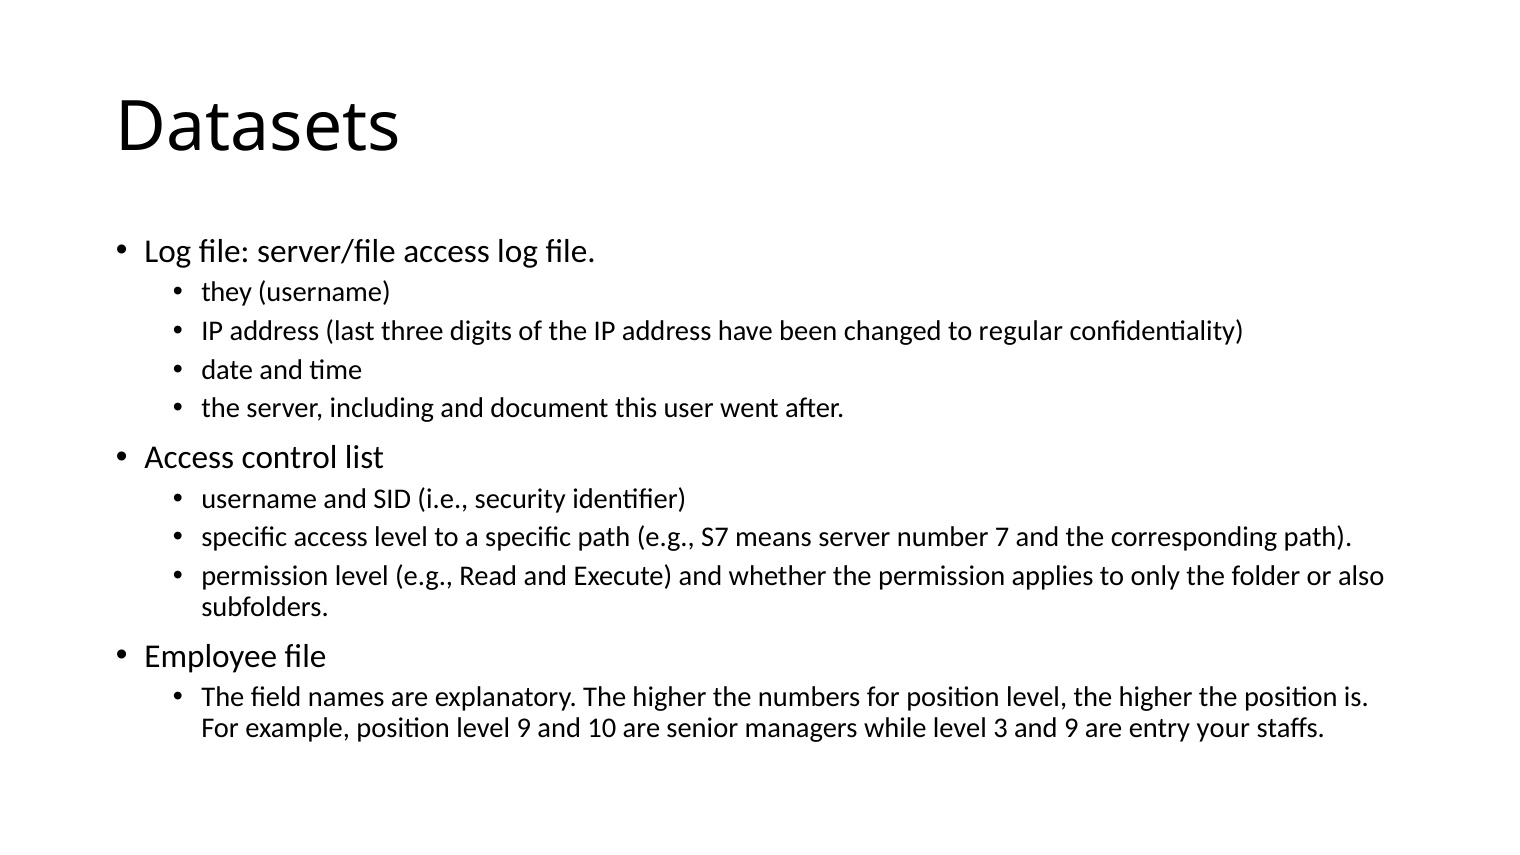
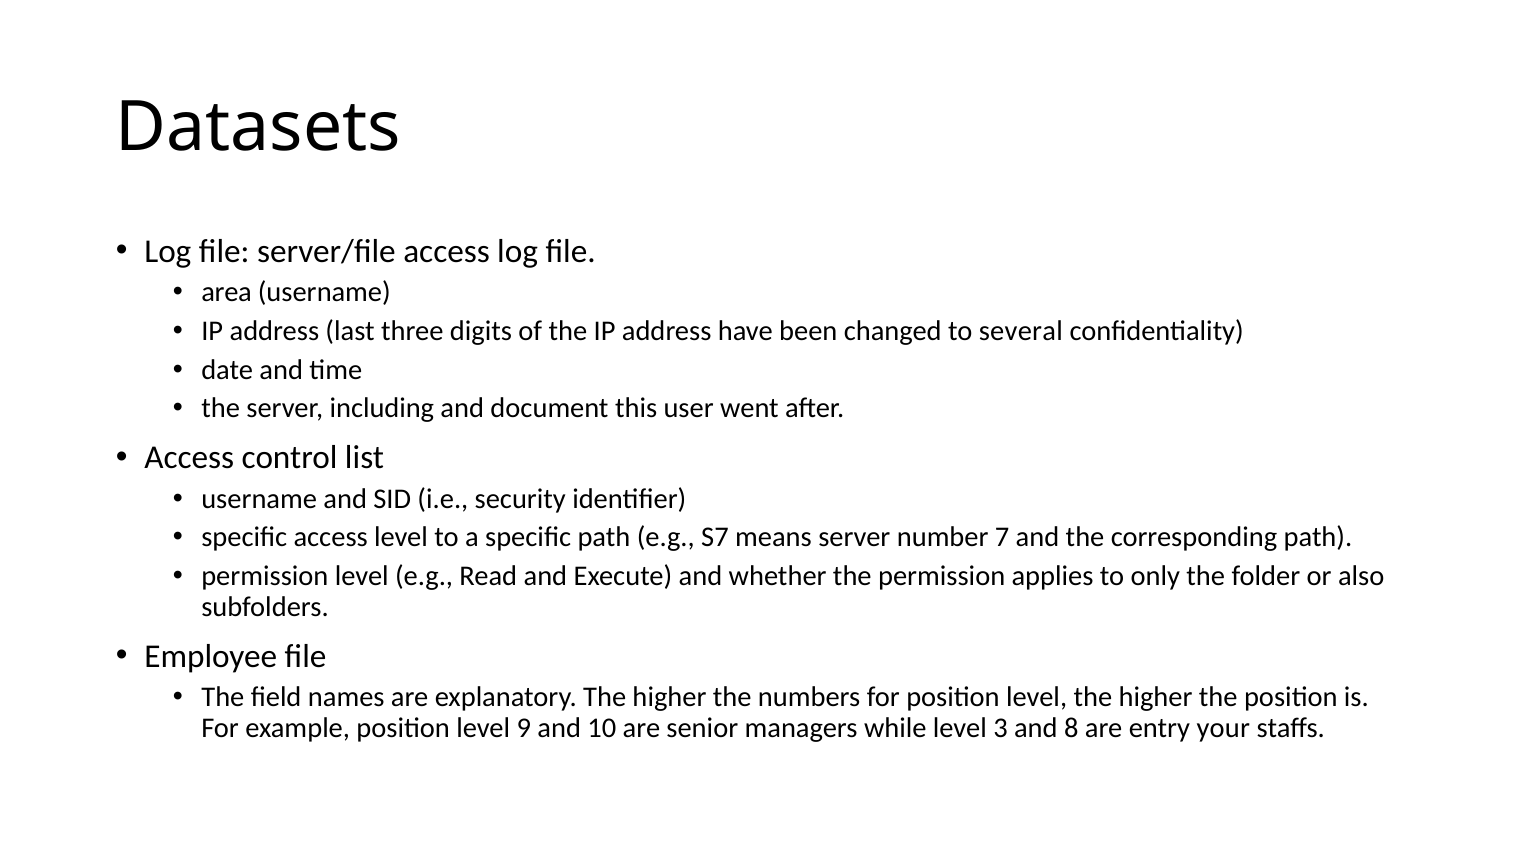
they: they -> area (227, 292)
regular: regular -> several (1021, 331)
and 9: 9 -> 8 (1071, 728)
